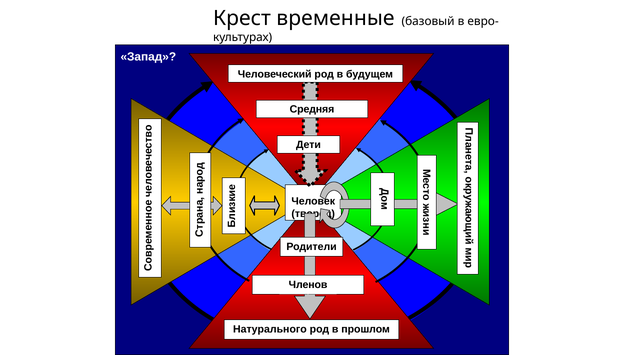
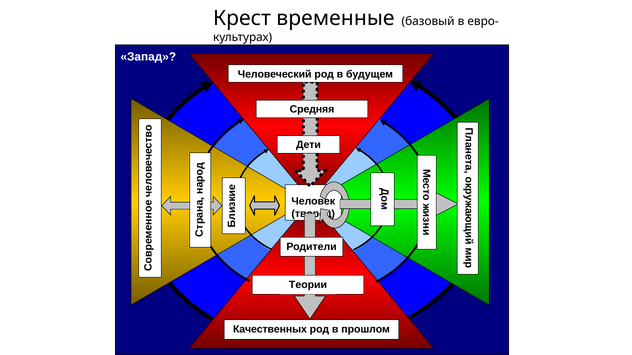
Членов: Членов -> Теории (308, 285)
Натурального: Натурального -> Качественных (270, 330)
